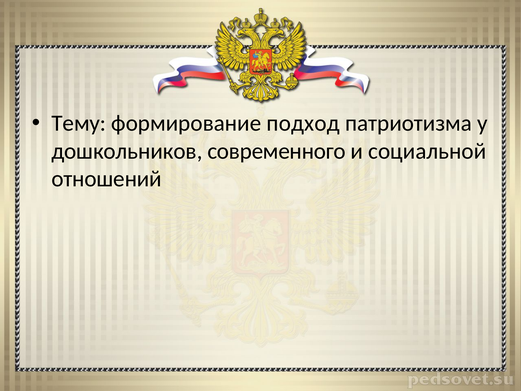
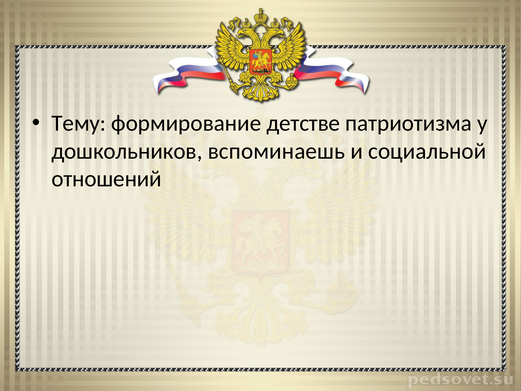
подход: подход -> детстве (303, 123)
современного: современного -> вспоминаешь (276, 151)
